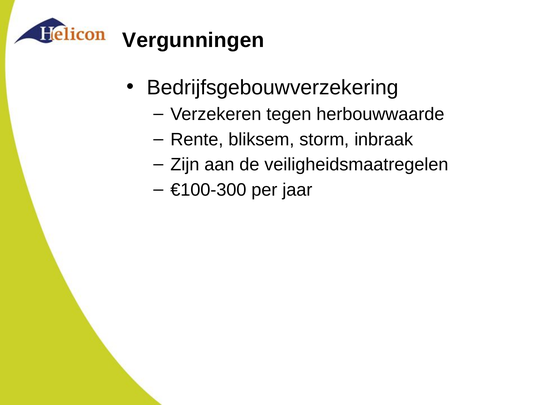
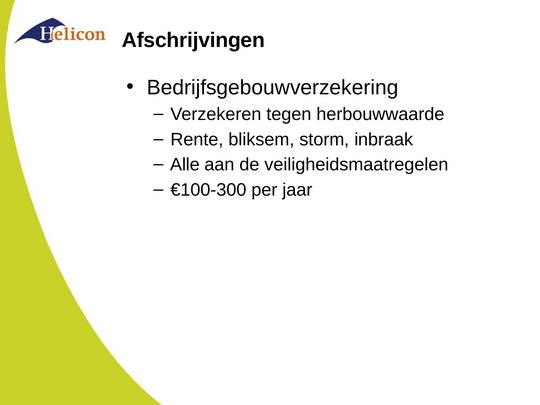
Vergunningen: Vergunningen -> Afschrijvingen (193, 40)
Zijn: Zijn -> Alle (185, 165)
